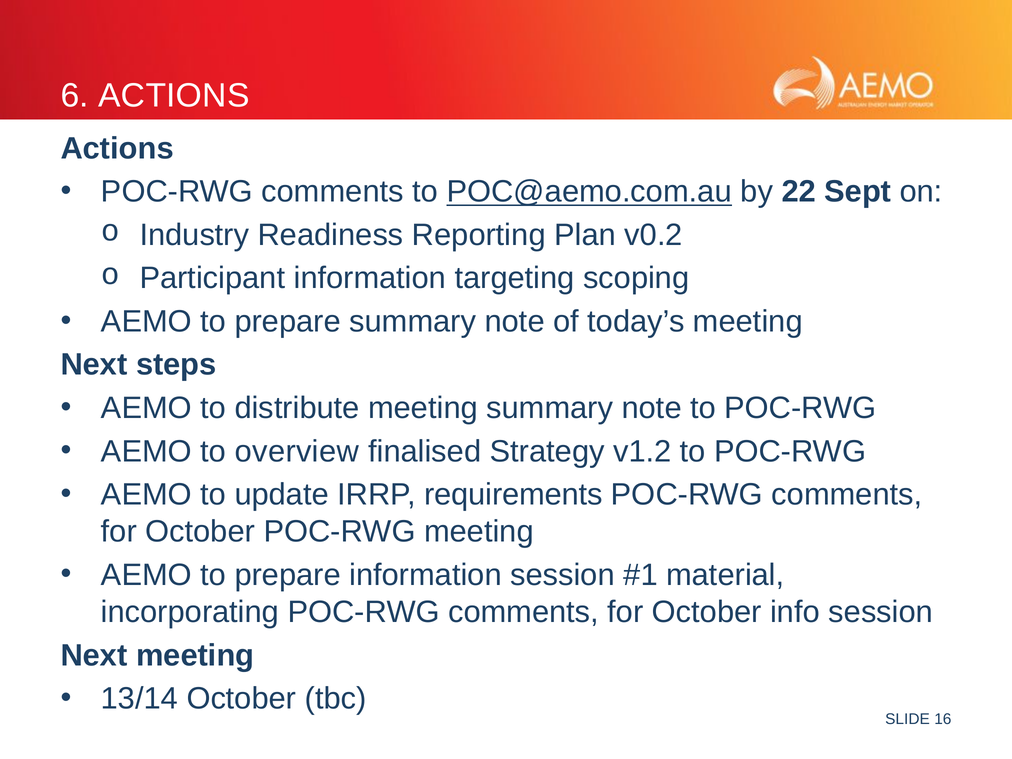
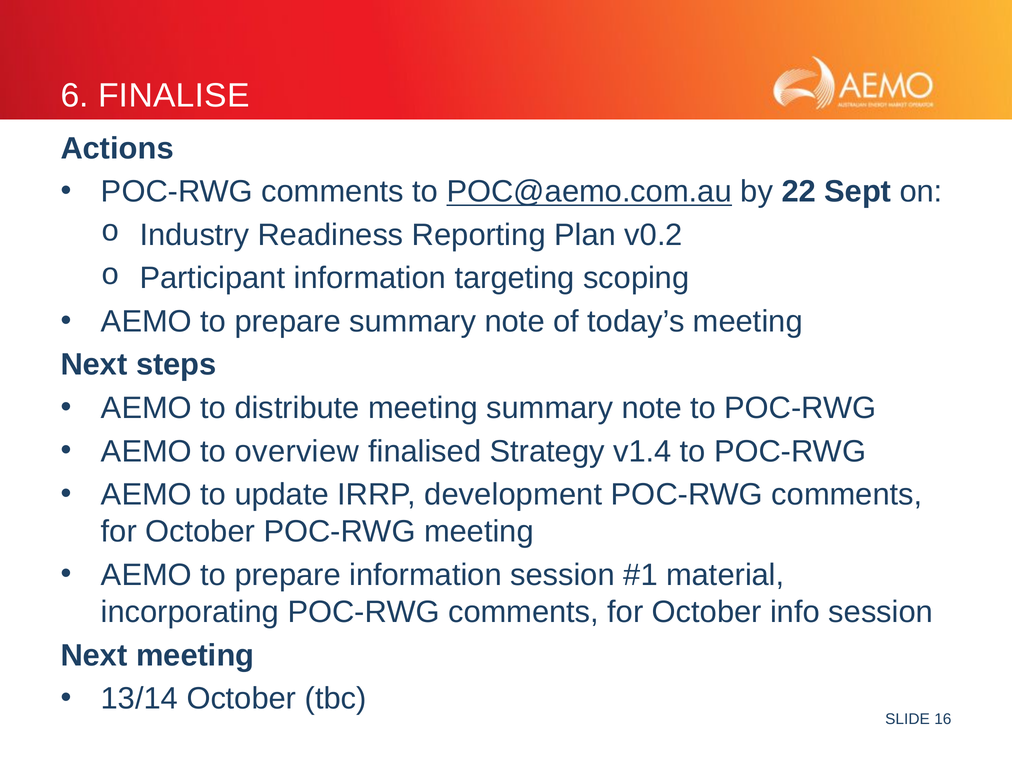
6 ACTIONS: ACTIONS -> FINALISE (174, 96)
v1.2: v1.2 -> v1.4 (642, 451)
requirements: requirements -> development (513, 495)
